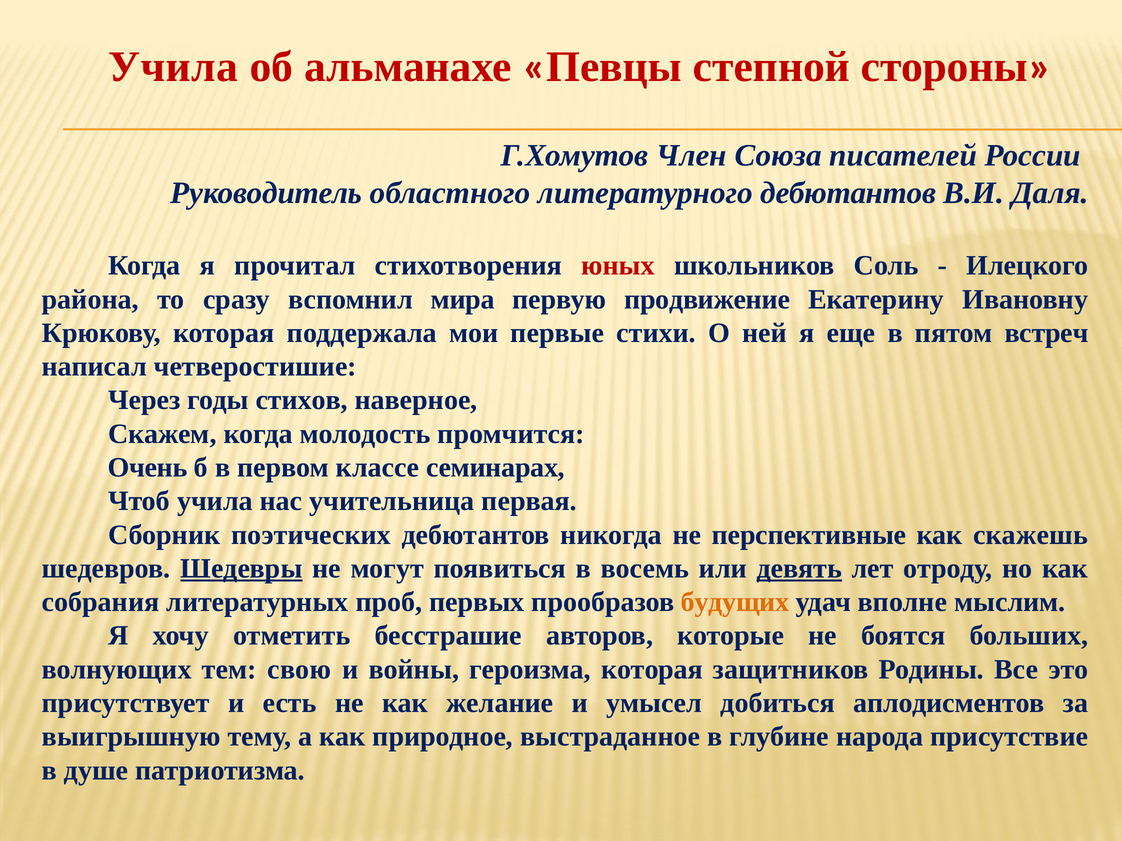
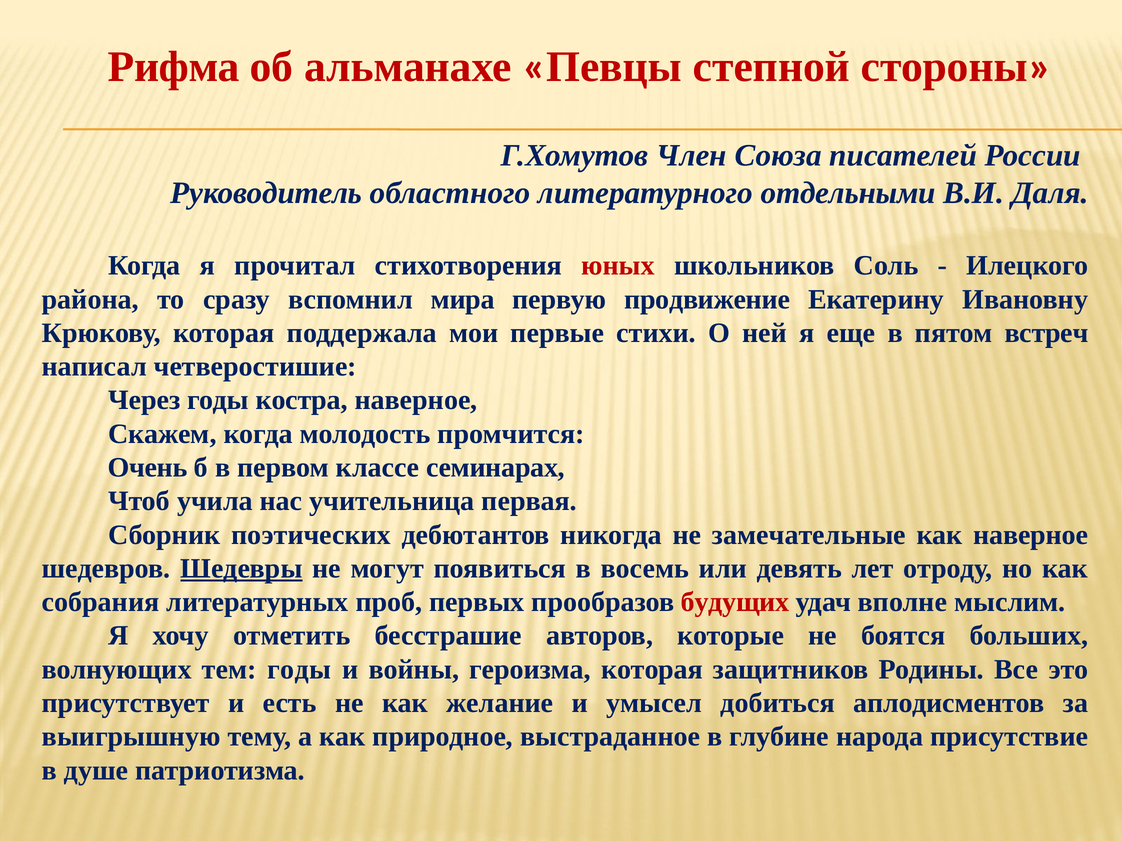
Учила: Учила -> Рифма (174, 67)
литературного дебютантов: дебютантов -> отдельными (848, 193)
стихов: стихов -> костра (302, 400)
перспективные: перспективные -> замечательные (809, 535)
как скажешь: скажешь -> наверное (1031, 535)
девять underline: present -> none (799, 569)
будущих colour: orange -> red (735, 602)
тем свою: свою -> годы (299, 670)
